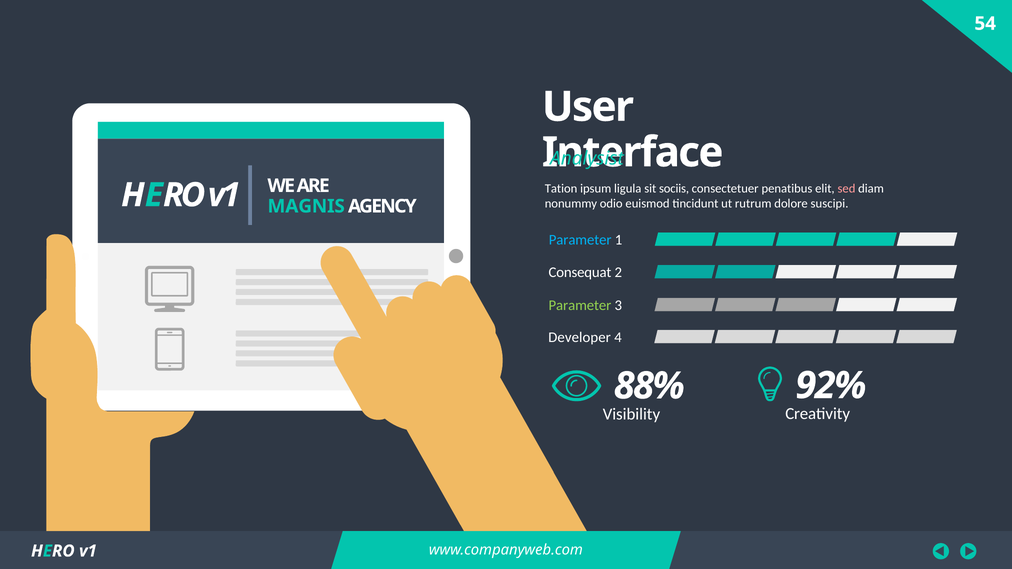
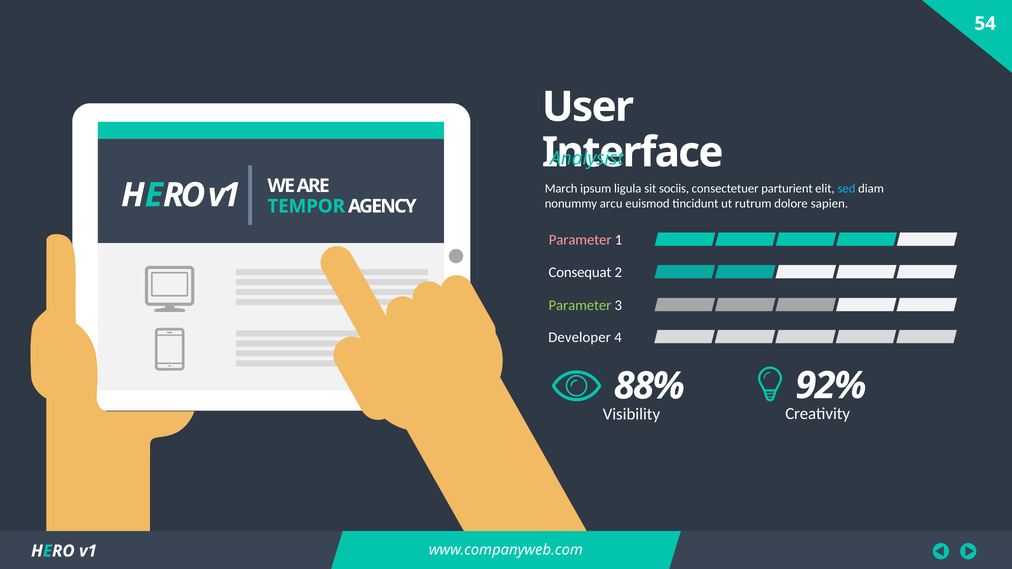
Tation: Tation -> March (561, 189)
penatibus: penatibus -> parturient (787, 189)
sed colour: pink -> light blue (846, 189)
odio: odio -> arcu (611, 204)
suscipi: suscipi -> sapien (829, 204)
MAGNIS: MAGNIS -> TEMPOR (306, 206)
Parameter colour: light blue -> pink (580, 240)
